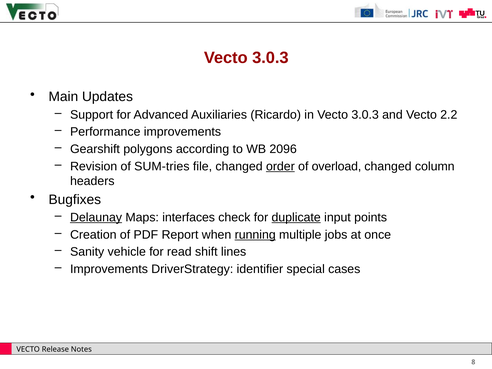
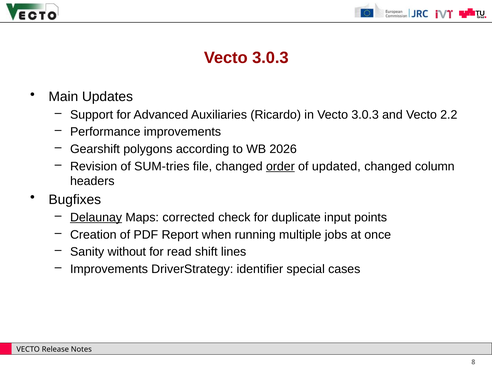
2096: 2096 -> 2026 (283, 149)
overload: overload -> updated (336, 166)
interfaces: interfaces -> corrected (189, 217)
duplicate underline: present -> none (296, 217)
running underline: present -> none (255, 235)
vehicle: vehicle -> without (127, 252)
